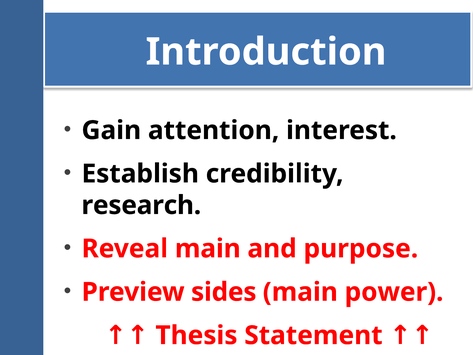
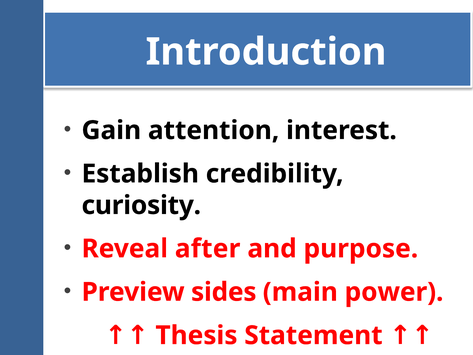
research: research -> curiosity (141, 205)
Reveal main: main -> after (208, 249)
